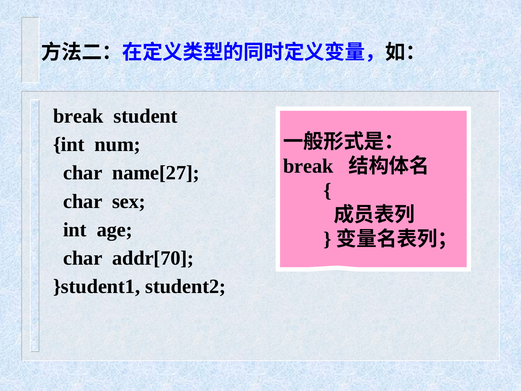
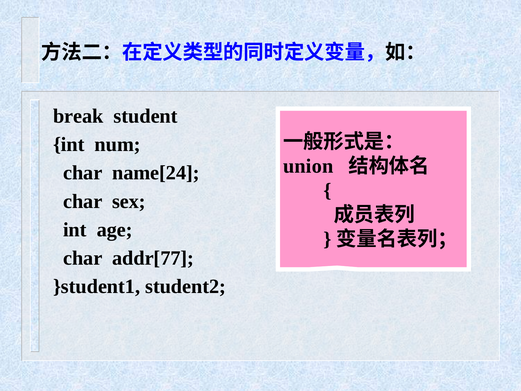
break: break -> union (308, 166)
name[27: name[27 -> name[24 (156, 173)
addr[70: addr[70 -> addr[77 (153, 258)
